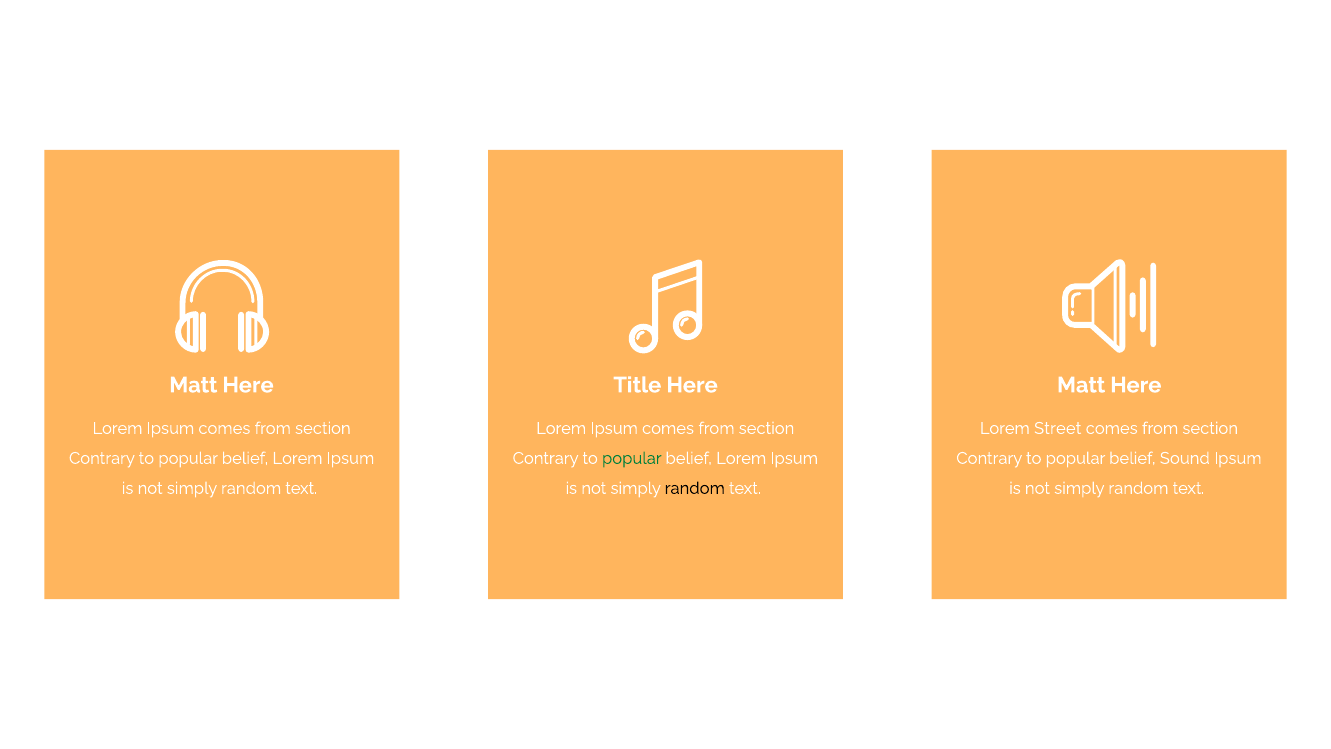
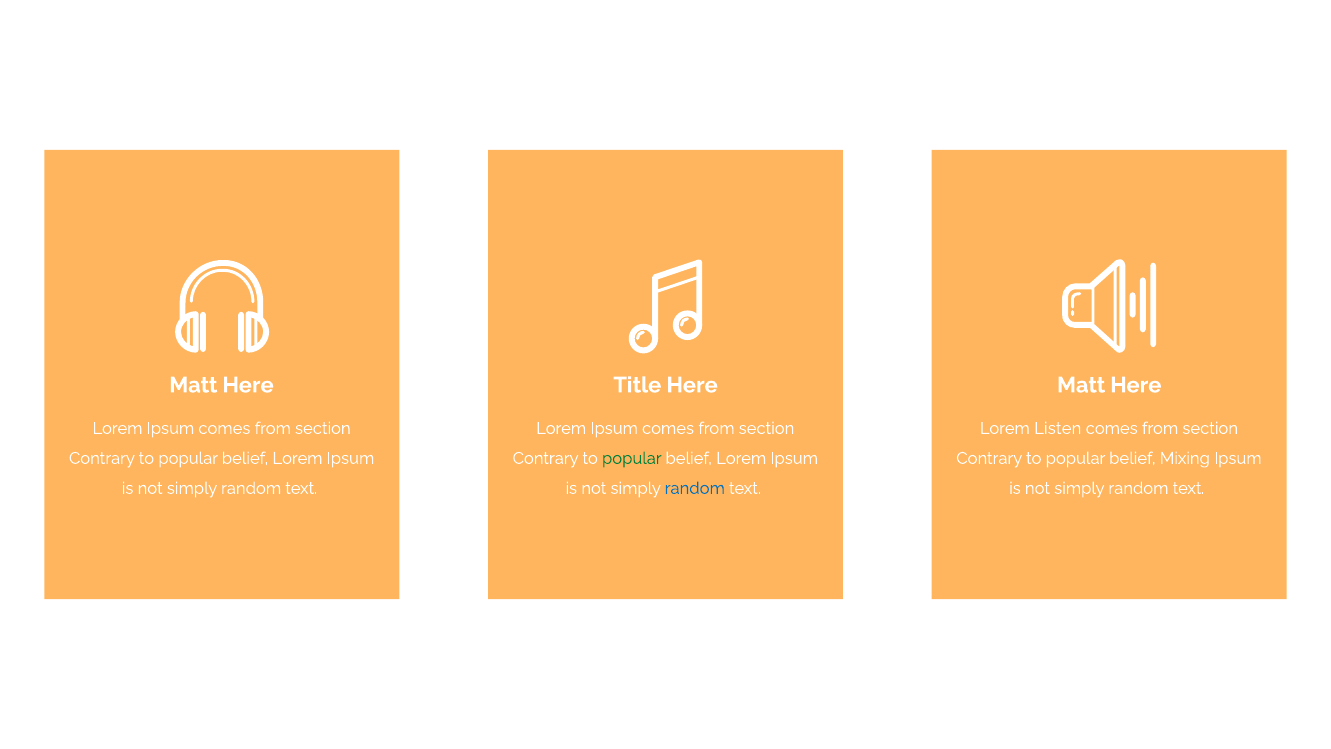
Street: Street -> Listen (1058, 428)
Sound: Sound -> Mixing (1185, 458)
random colour: black -> blue (695, 488)
